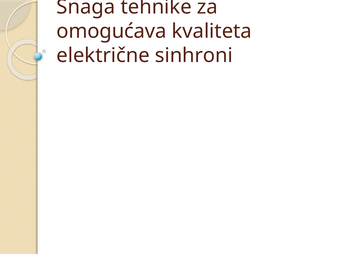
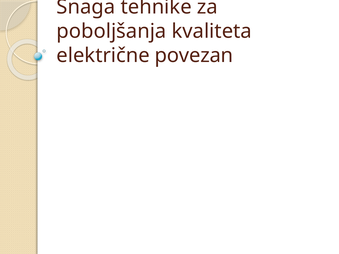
omogućava: omogućava -> poboljšanja (111, 31)
sinhroni: sinhroni -> povezan (194, 56)
